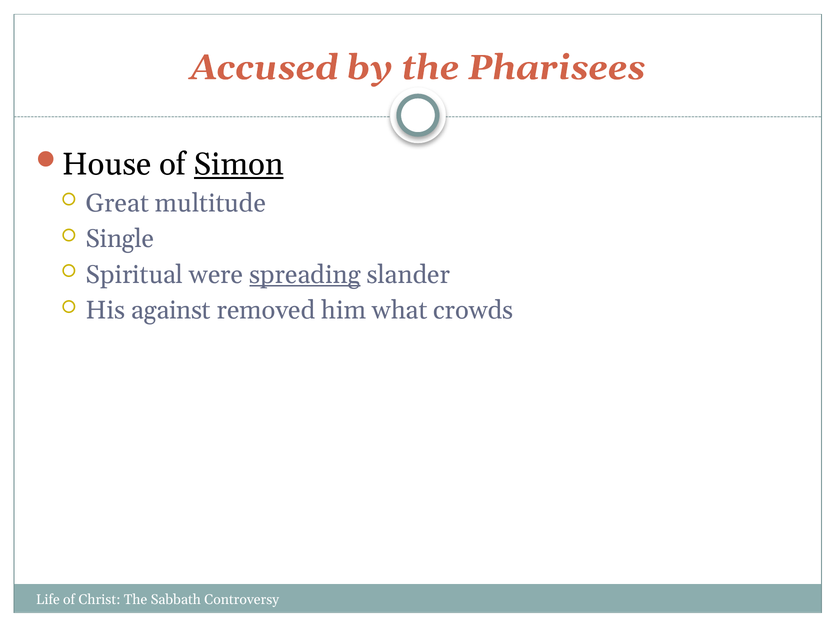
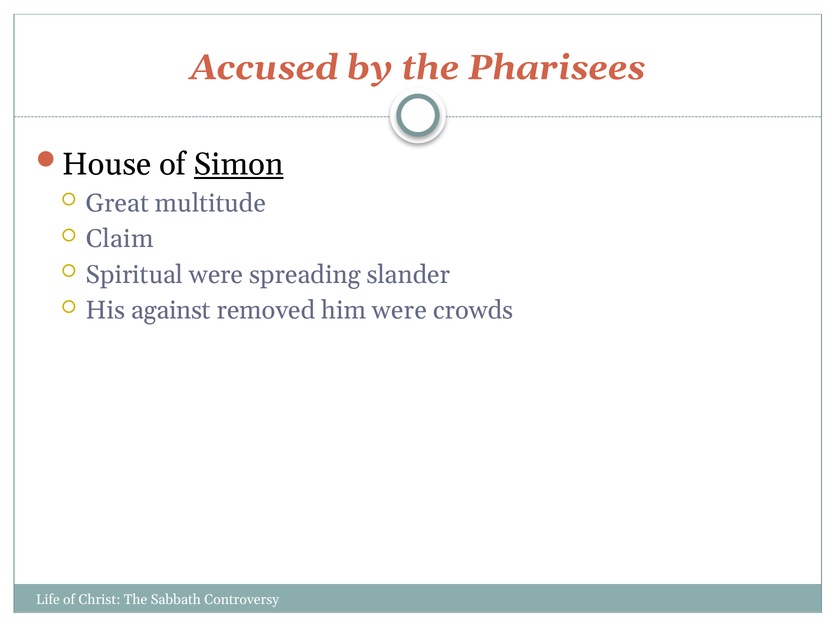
Single: Single -> Claim (120, 239)
spreading underline: present -> none (305, 275)
him what: what -> were (400, 311)
